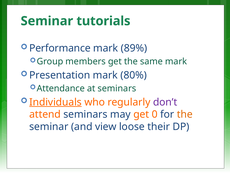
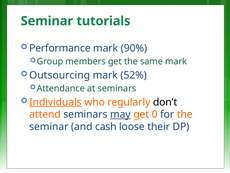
89%: 89% -> 90% (134, 48)
Presentation: Presentation -> Outsourcing (60, 75)
80%: 80% -> 52% (134, 75)
don’t colour: purple -> black (165, 102)
may underline: none -> present (120, 114)
view: view -> cash (106, 126)
